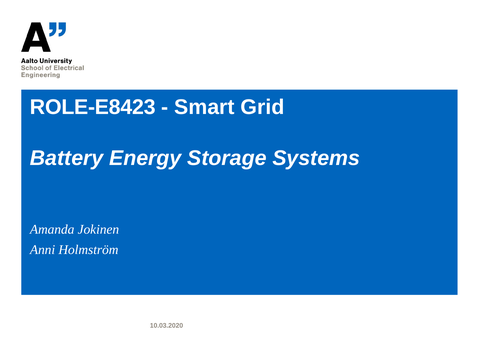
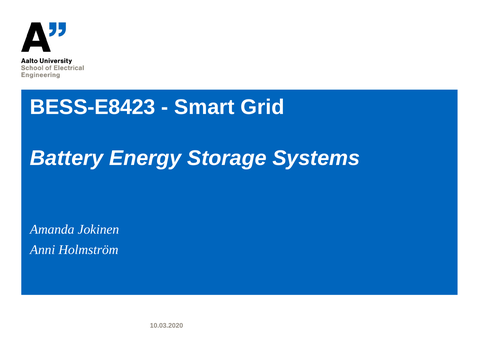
ROLE-E8423: ROLE-E8423 -> BESS-E8423 (93, 107)
